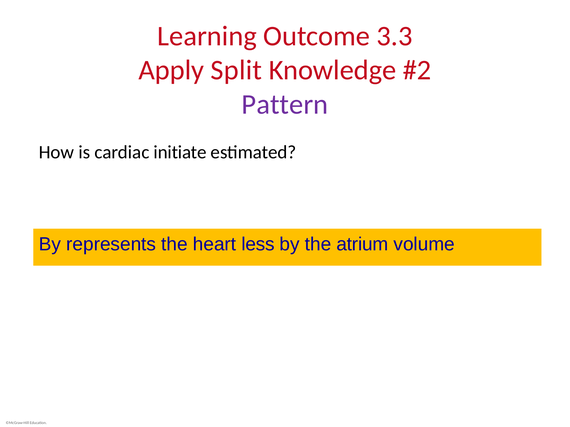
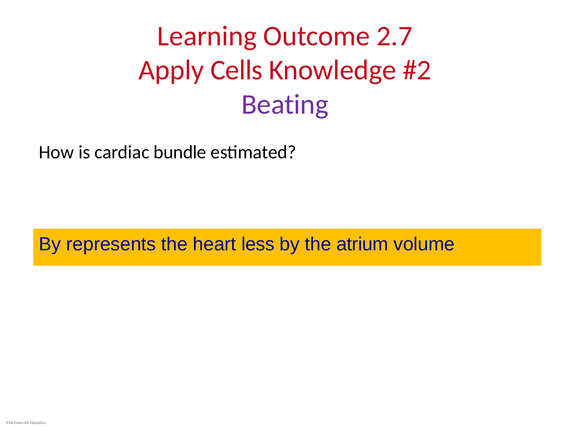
3.3: 3.3 -> 2.7 (394, 36)
Split: Split -> Cells (237, 70)
Pattern: Pattern -> Beating (285, 105)
initiate: initiate -> bundle (180, 152)
